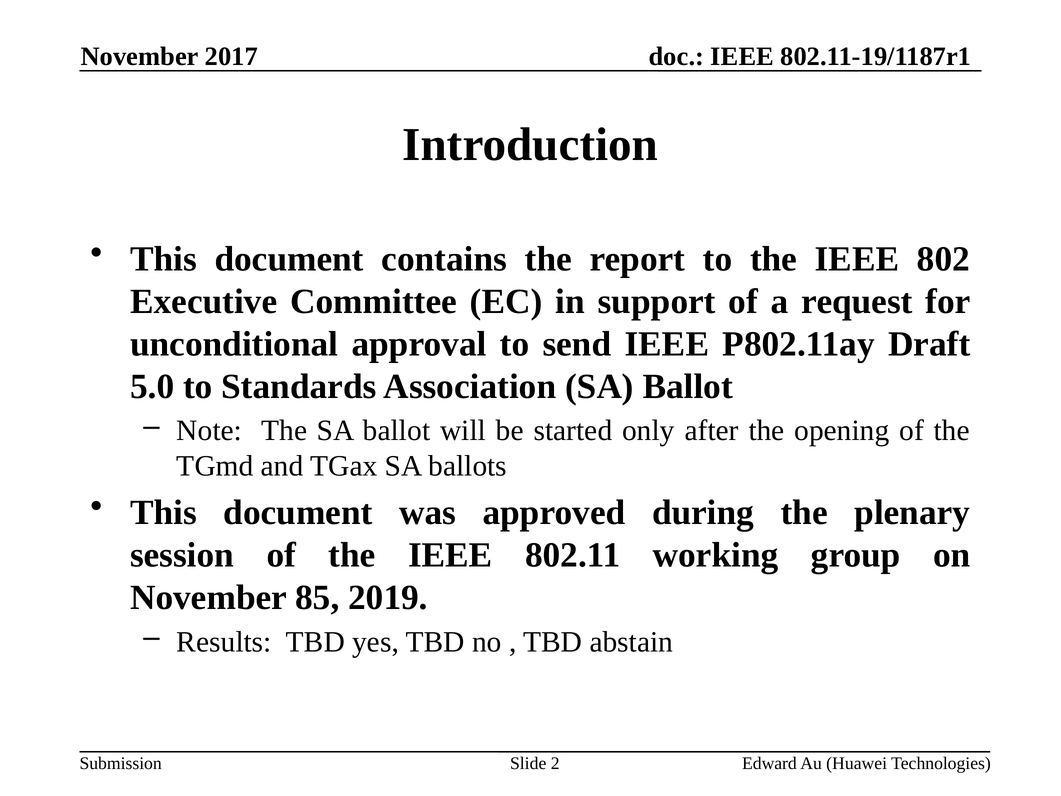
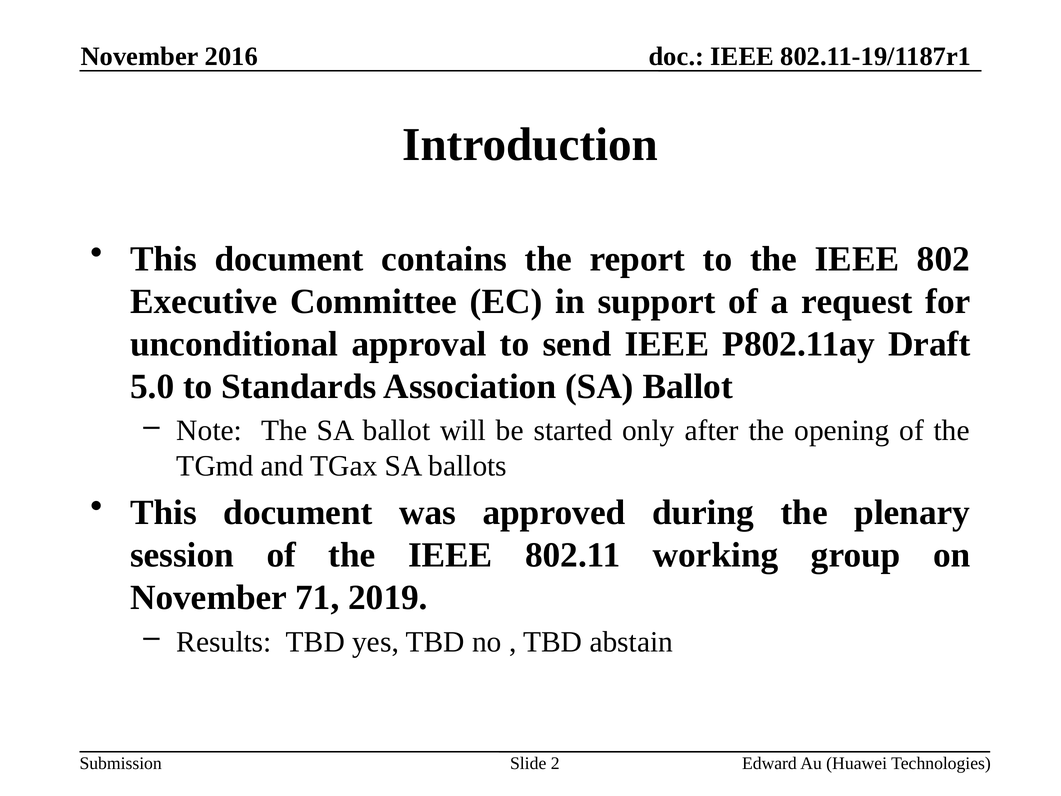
2017: 2017 -> 2016 (231, 57)
85: 85 -> 71 (317, 597)
